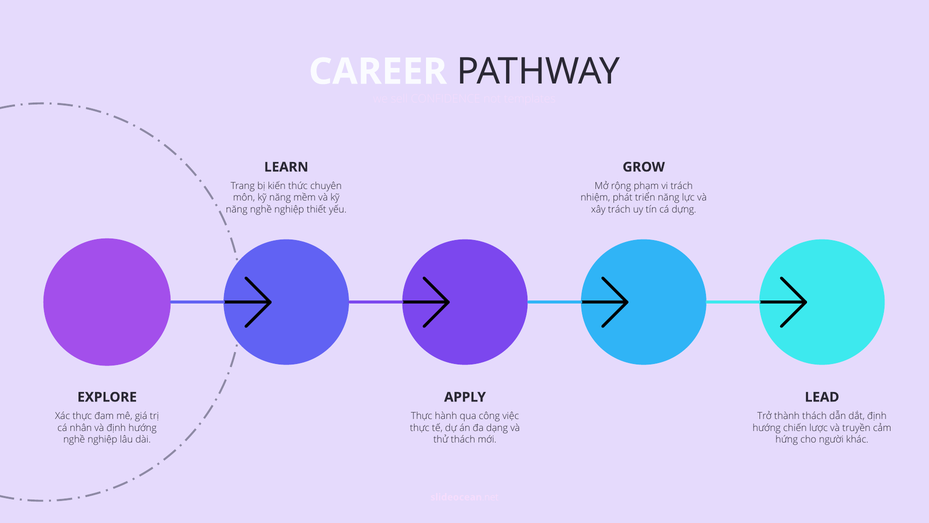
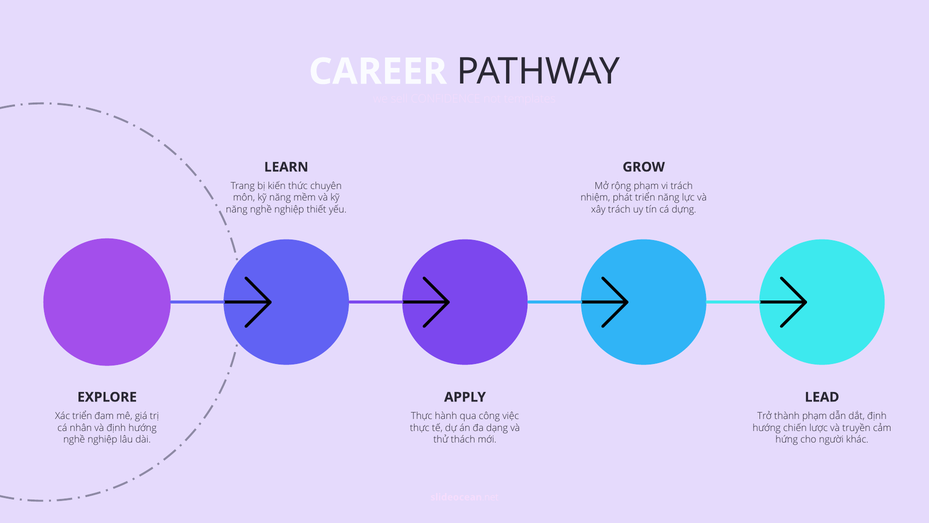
Xác thực: thực -> triển (82, 416)
thành thách: thách -> phạm (815, 416)
